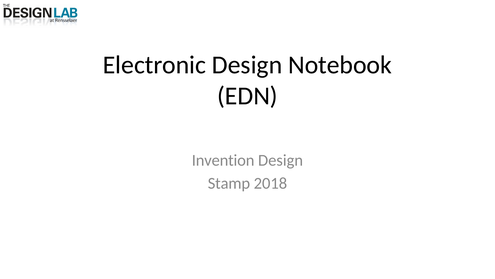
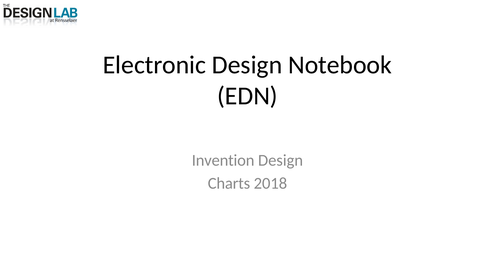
Stamp: Stamp -> Charts (229, 183)
